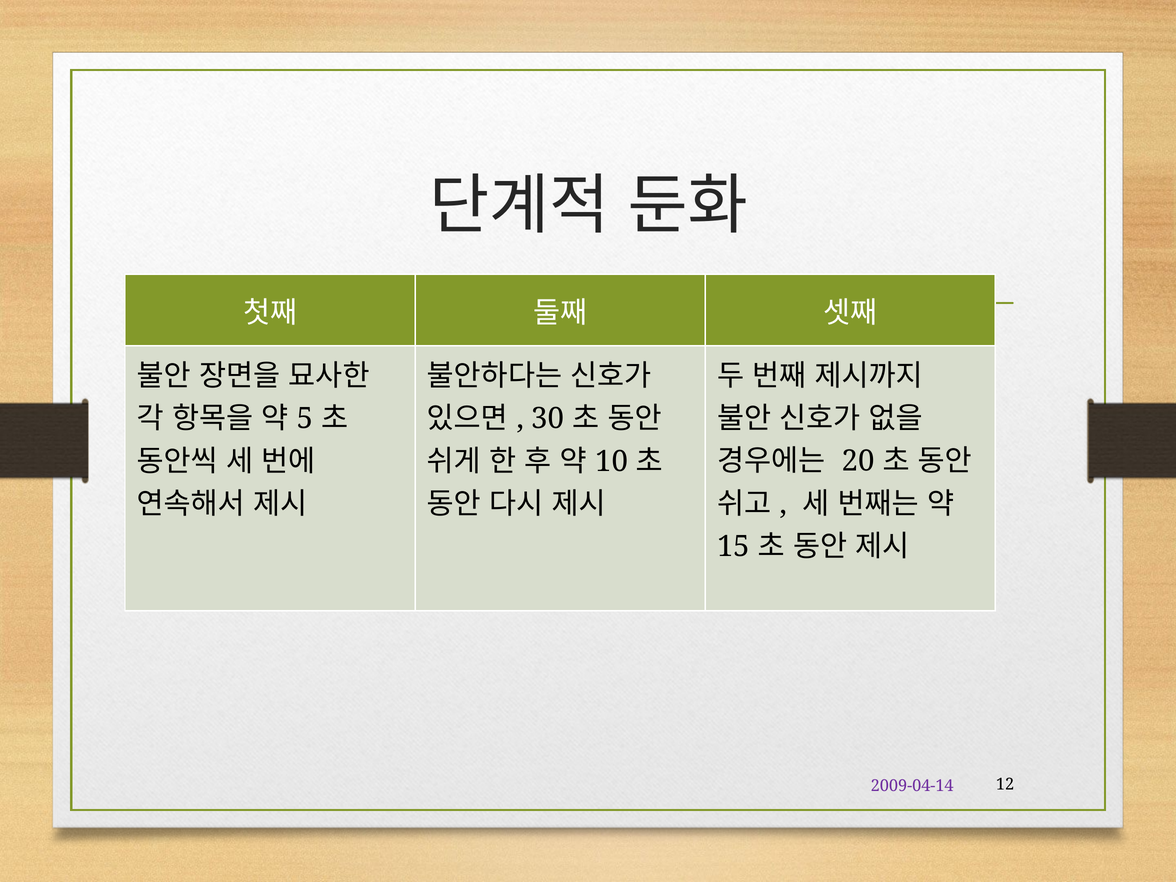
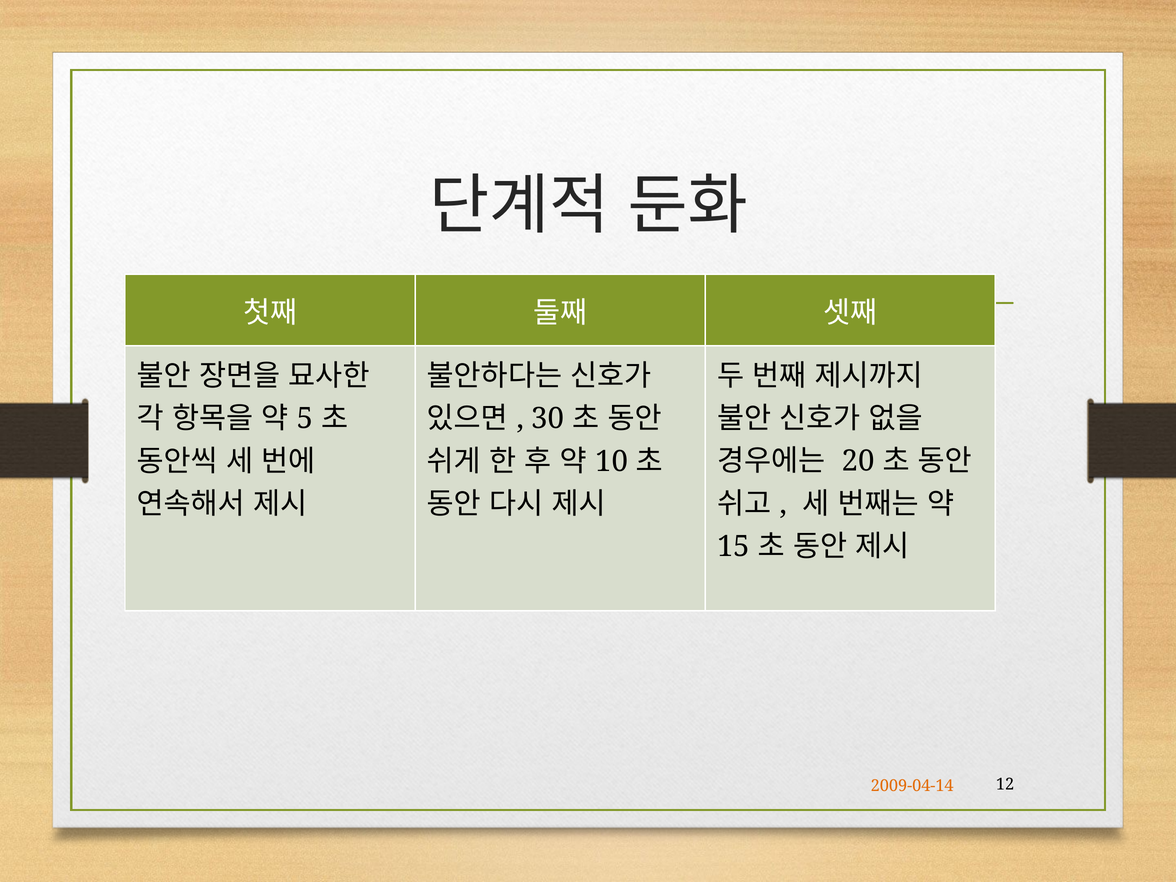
2009-04-14 colour: purple -> orange (912, 786)
